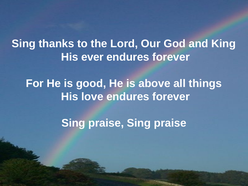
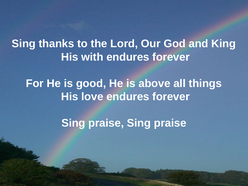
ever: ever -> with (92, 57)
